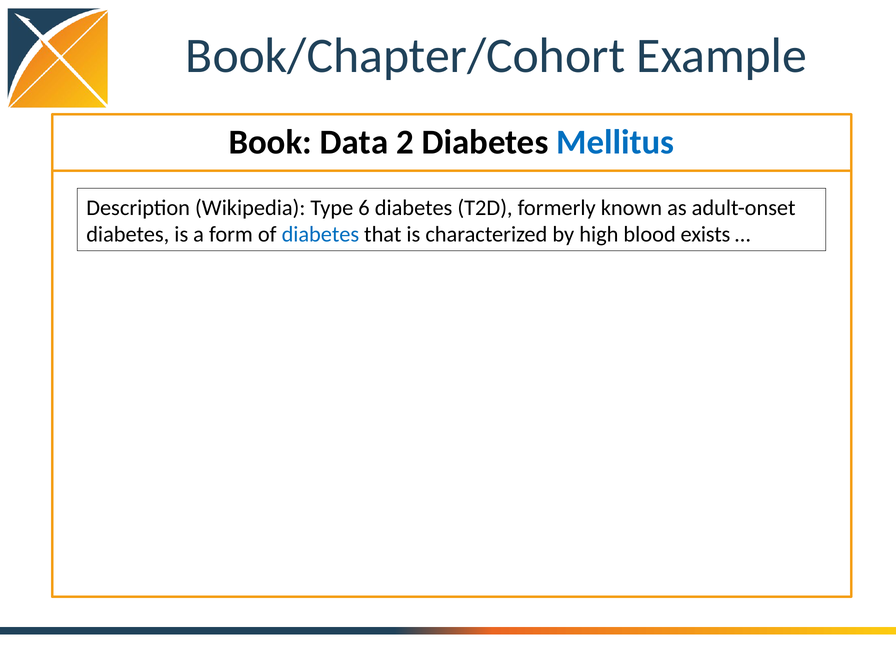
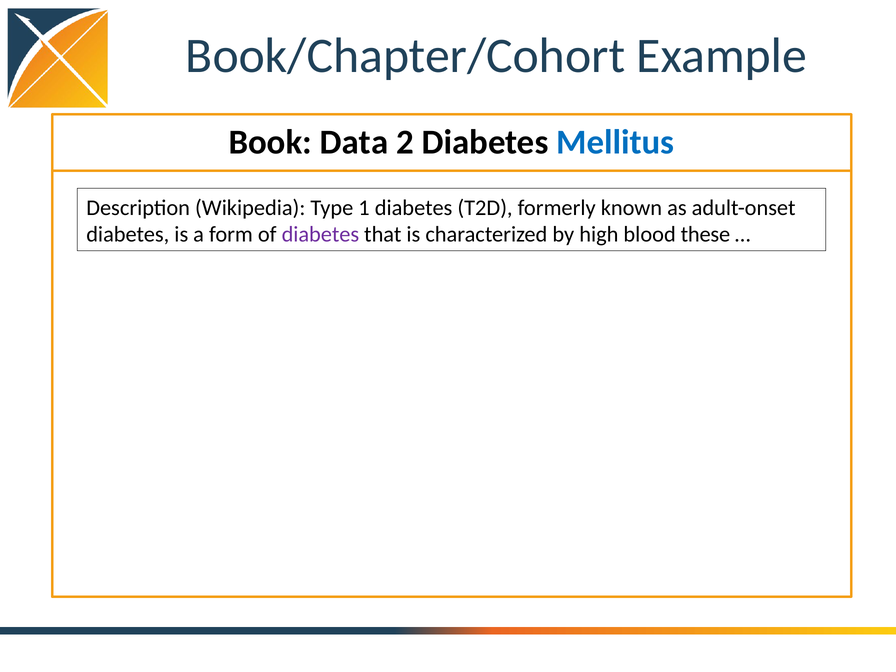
6: 6 -> 1 (364, 208)
diabetes colour: blue -> purple (320, 235)
exists: exists -> these (705, 235)
